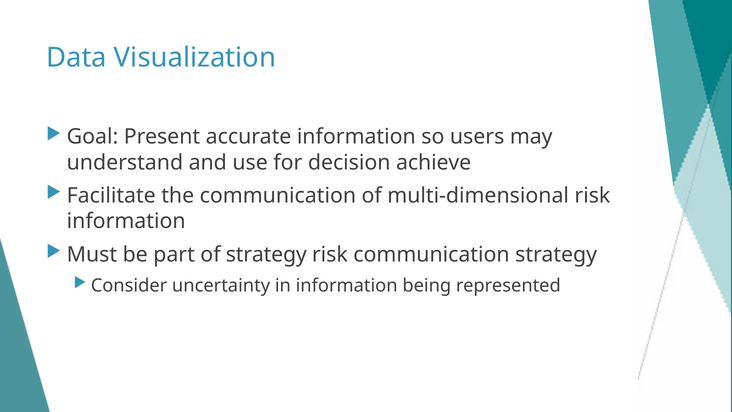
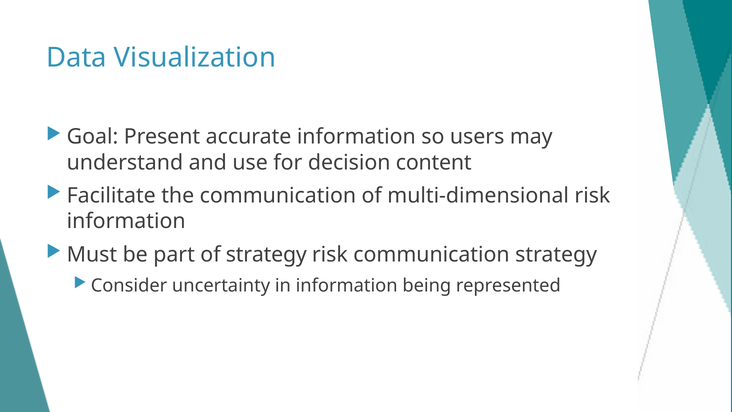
achieve: achieve -> content (434, 162)
